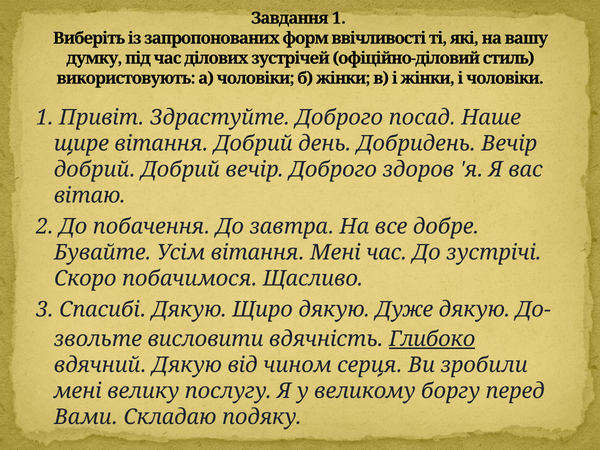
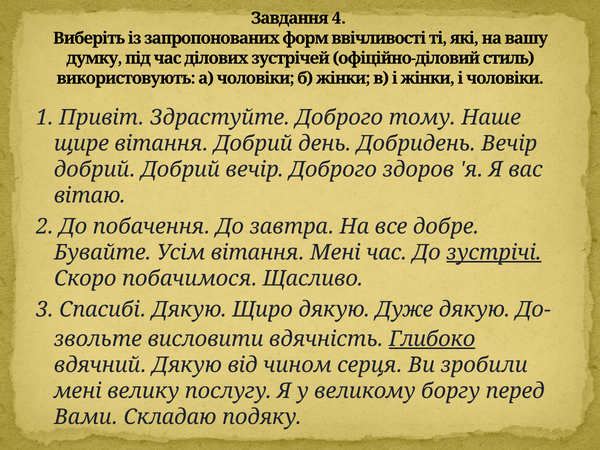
Завдання 1: 1 -> 4 (339, 18)
посад: посад -> тому (422, 118)
зустрічі underline: none -> present (494, 252)
